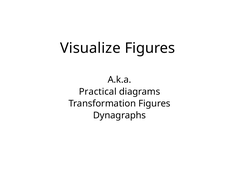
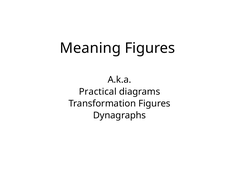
Visualize: Visualize -> Meaning (90, 48)
